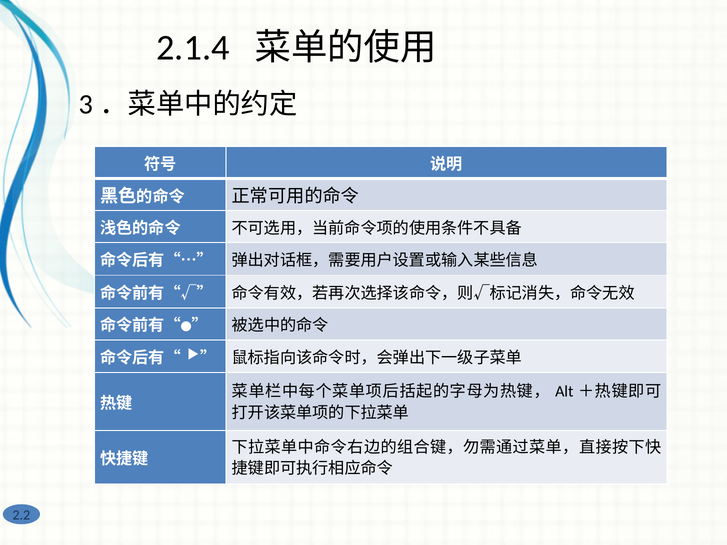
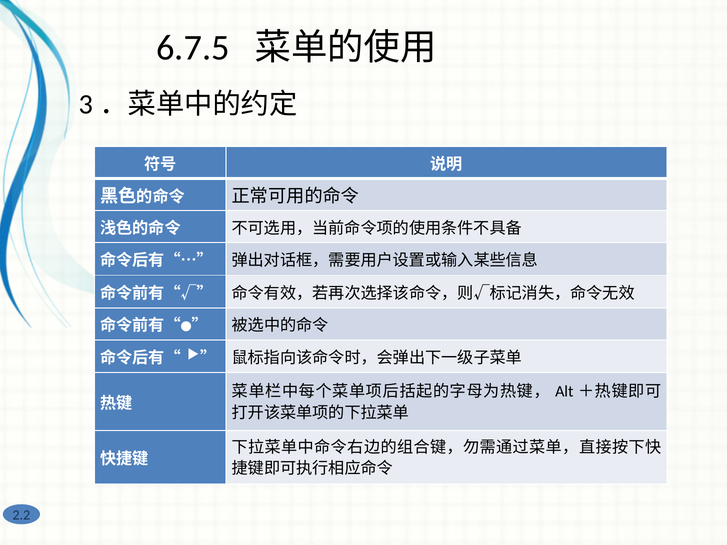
2.1.4: 2.1.4 -> 6.7.5 (193, 48)
